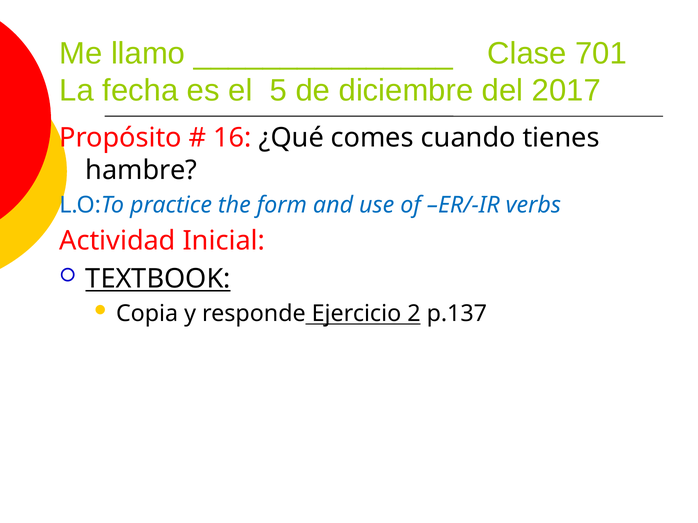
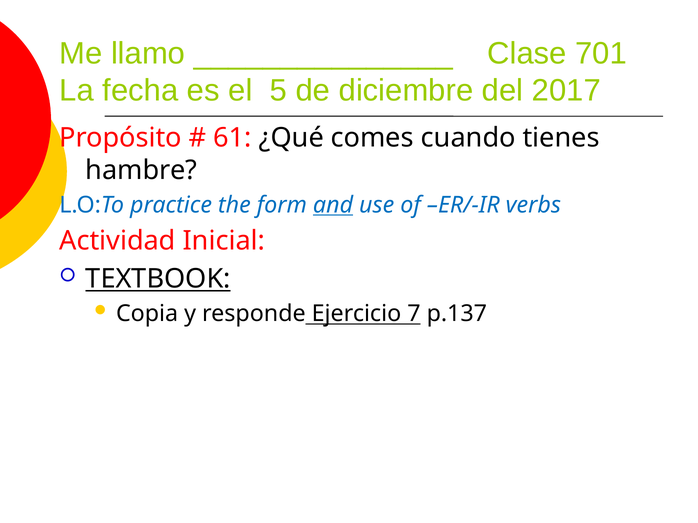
16: 16 -> 61 (233, 138)
and underline: none -> present (333, 205)
2: 2 -> 7 (414, 314)
